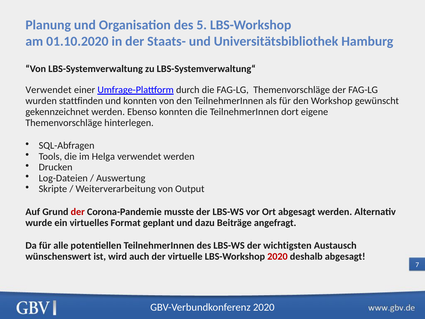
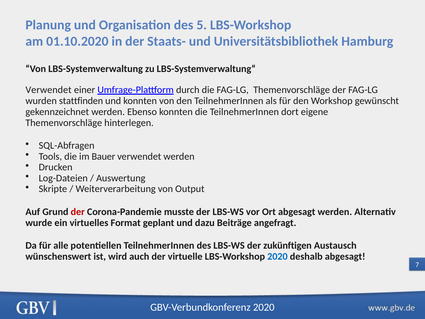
Helga: Helga -> Bauer (103, 156)
wichtigsten: wichtigsten -> zukünftigen (288, 245)
2020 colour: red -> blue (277, 256)
